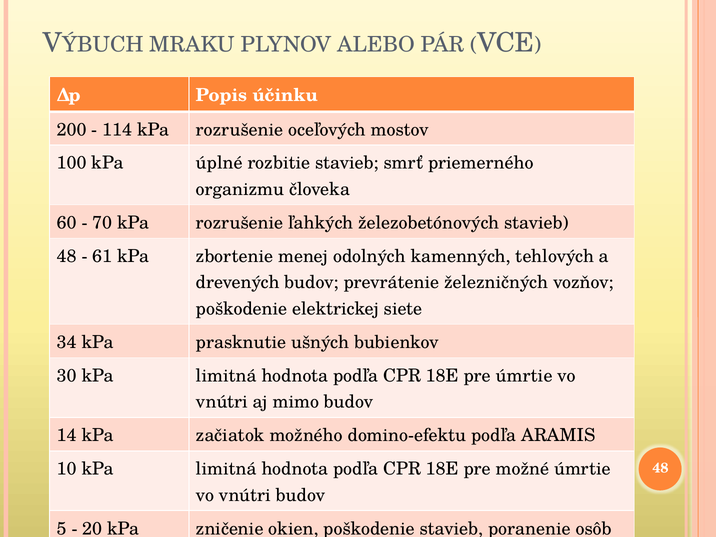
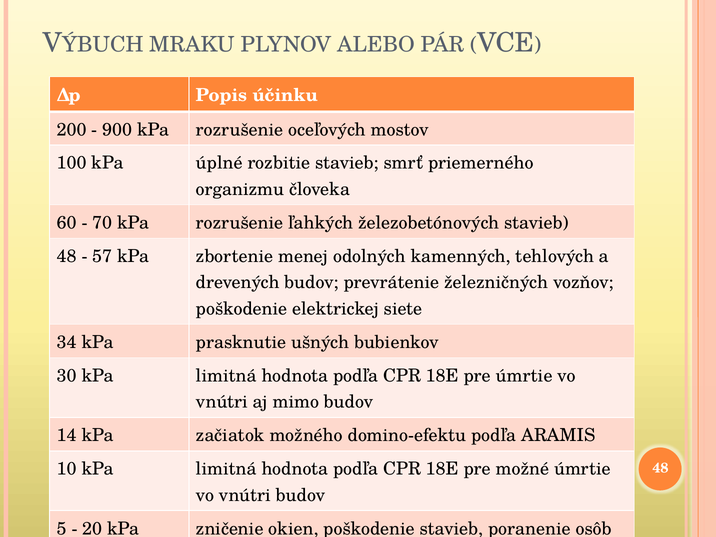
114: 114 -> 900 (117, 130)
61: 61 -> 57 (102, 256)
